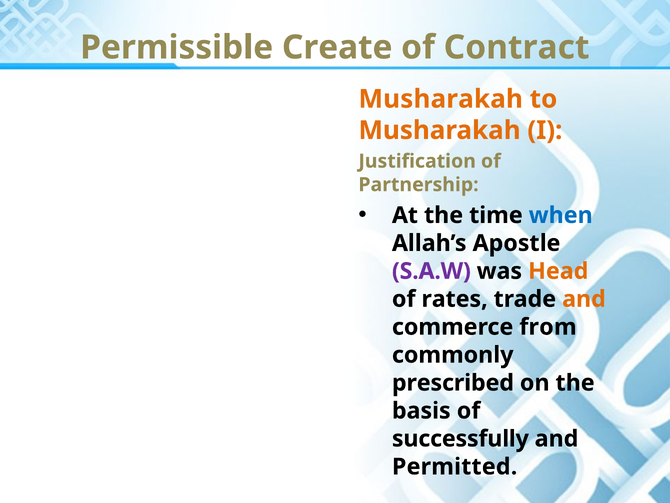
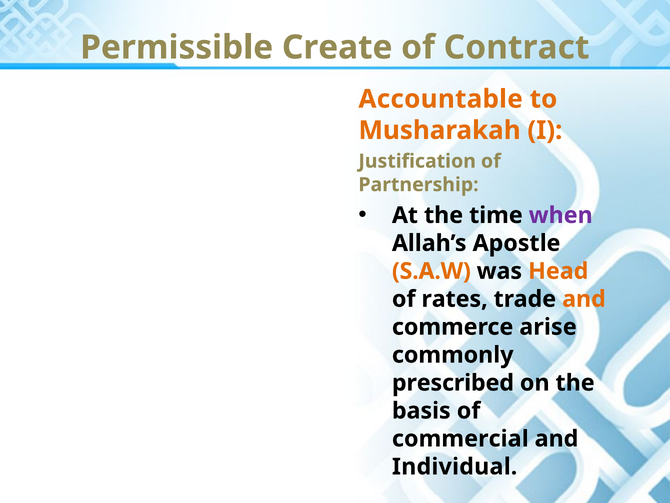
Musharakah: Musharakah -> Accountable (441, 99)
when colour: blue -> purple (561, 215)
S.A.W colour: purple -> orange (431, 271)
from: from -> arise (548, 327)
successfully: successfully -> commercial (460, 438)
Permitted: Permitted -> Individual (455, 466)
